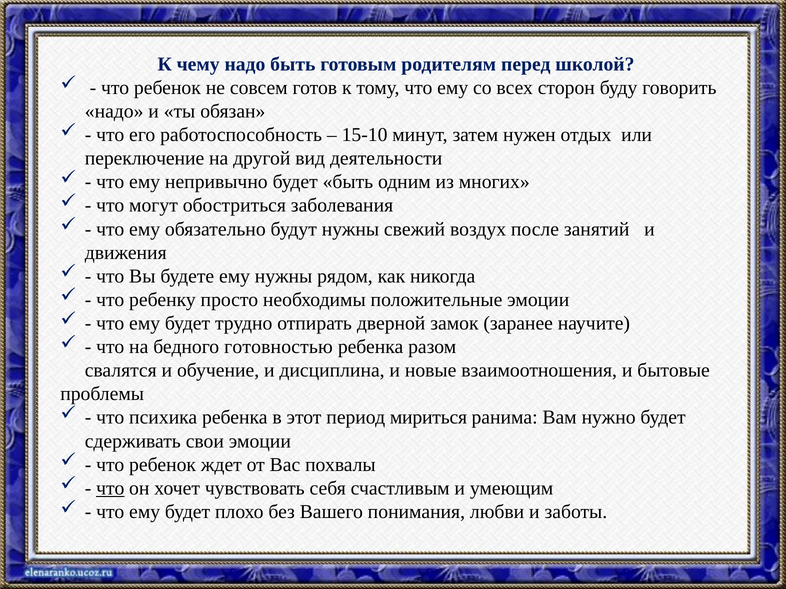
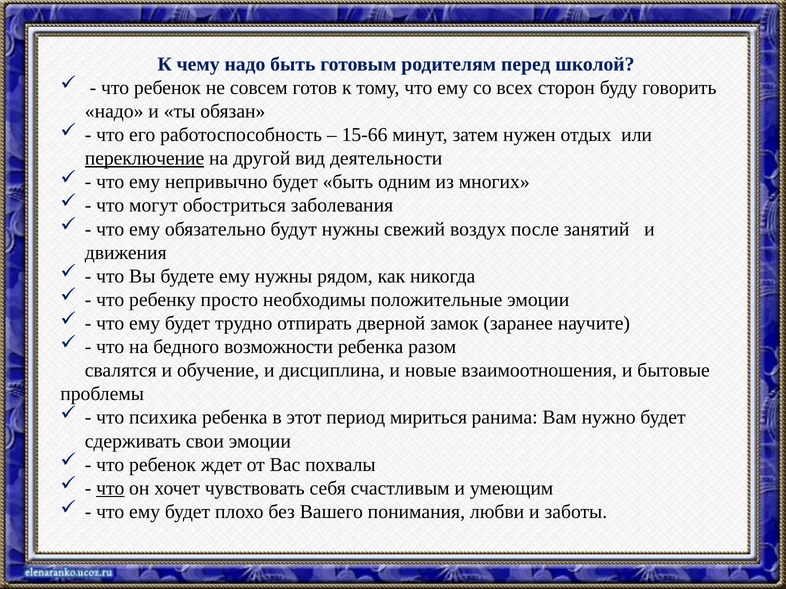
15-10: 15-10 -> 15-66 (365, 135)
переключение underline: none -> present (145, 158)
готовностью: готовностью -> возможности (279, 347)
